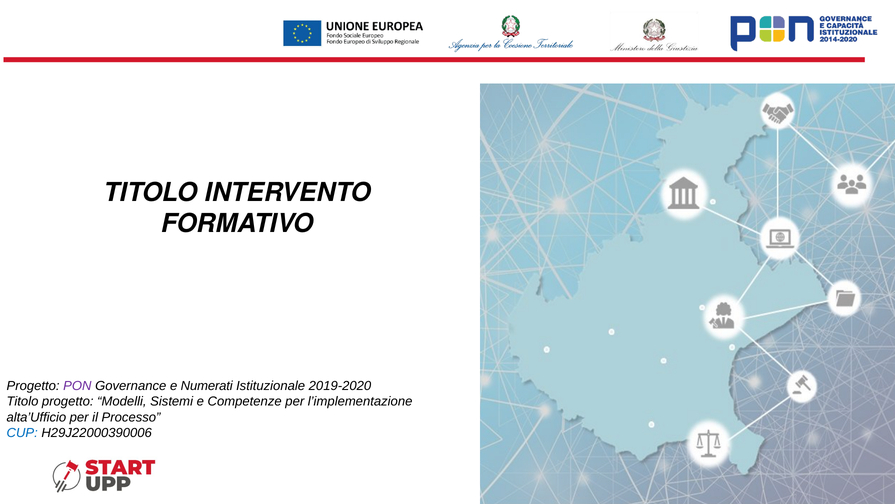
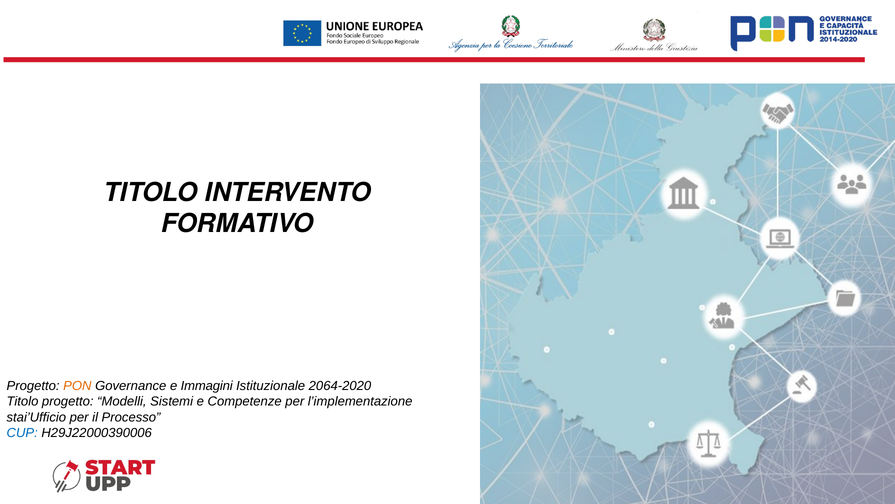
PON colour: purple -> orange (77, 385)
Numerati: Numerati -> Immagini (207, 385)
2019-2020: 2019-2020 -> 2064-2020 (340, 385)
alta’Ufficio: alta’Ufficio -> stai’Ufficio (36, 417)
